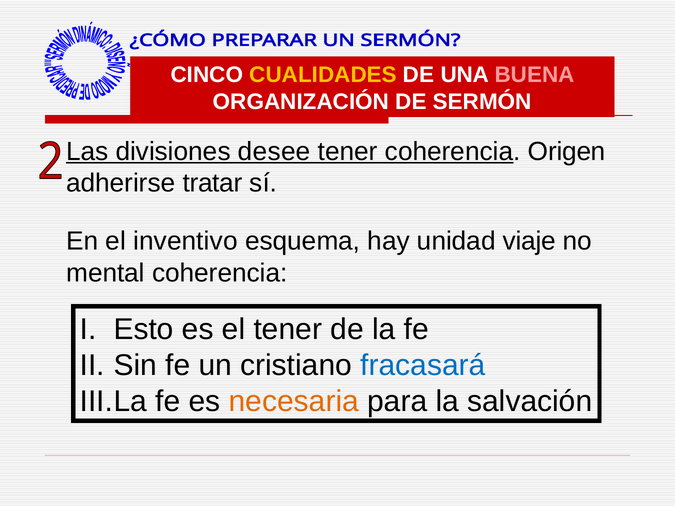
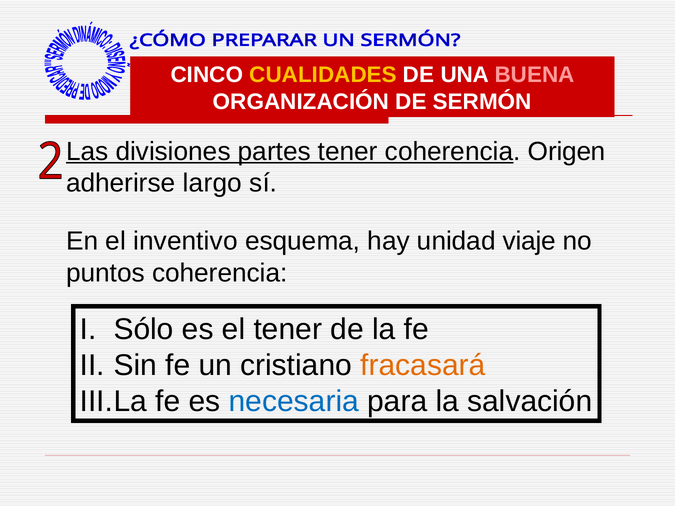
desee: desee -> partes (274, 151)
tratar: tratar -> largo (212, 183)
mental: mental -> puntos (105, 273)
Esto: Esto -> Sólo (144, 330)
fracasará colour: blue -> orange (423, 366)
necesaria colour: orange -> blue (294, 402)
